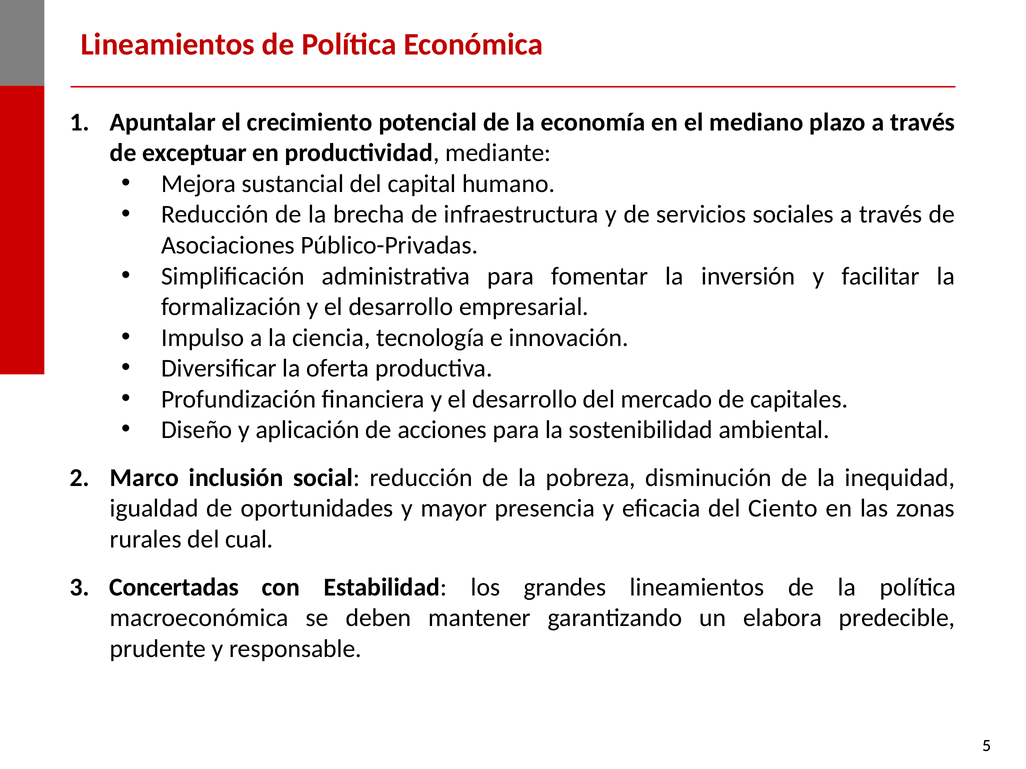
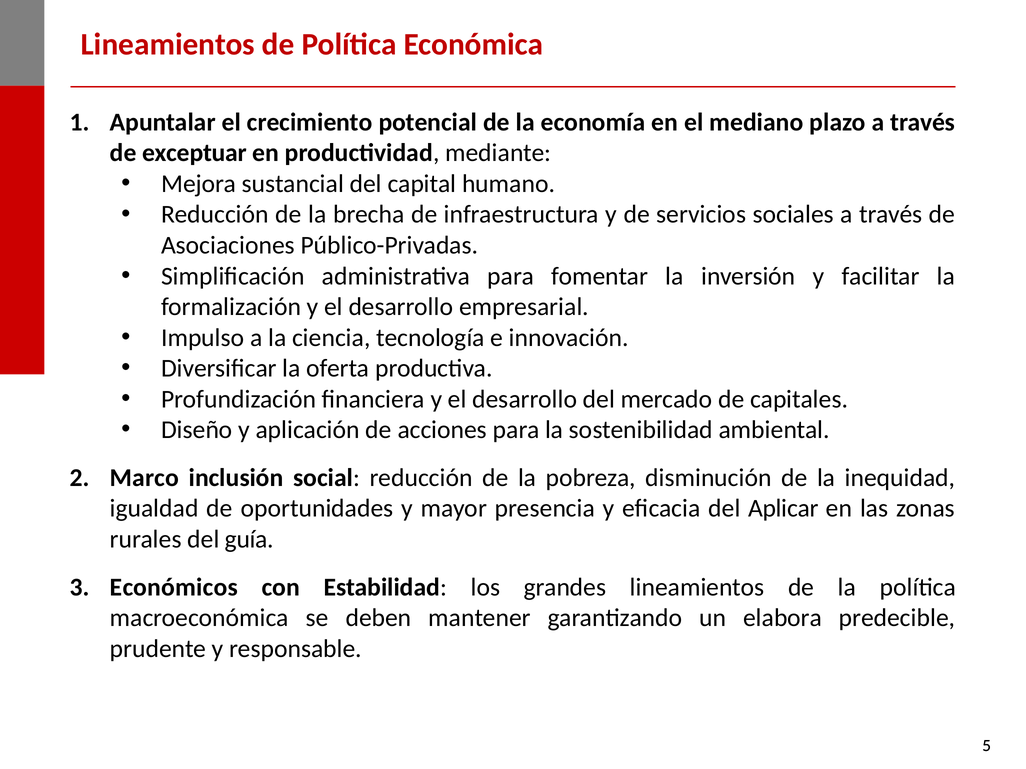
Ciento: Ciento -> Aplicar (783, 509)
cual: cual -> guía (249, 540)
Concertadas: Concertadas -> Económicos (174, 588)
